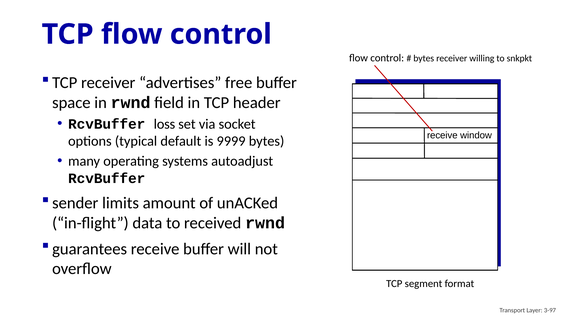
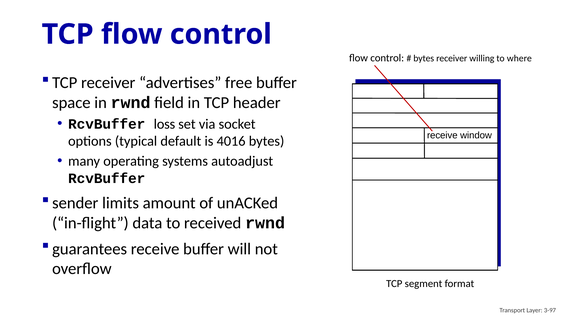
snkpkt: snkpkt -> where (519, 58)
9999: 9999 -> 4016 (231, 141)
